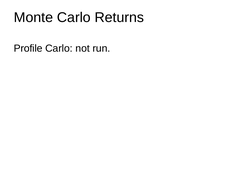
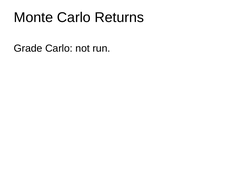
Profile: Profile -> Grade (28, 48)
